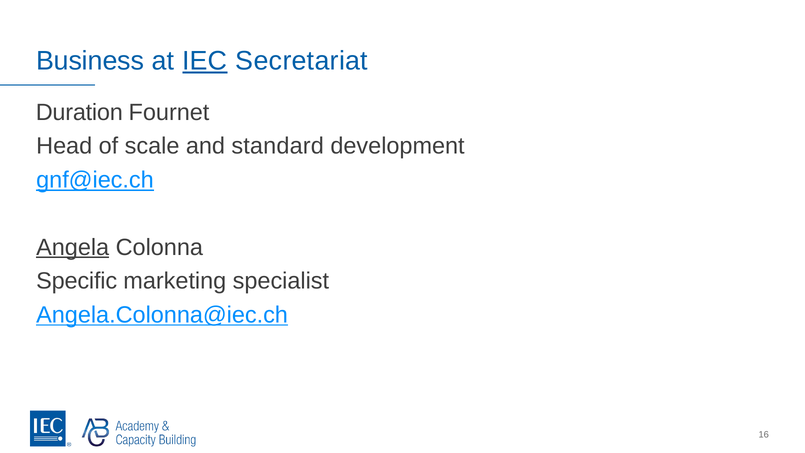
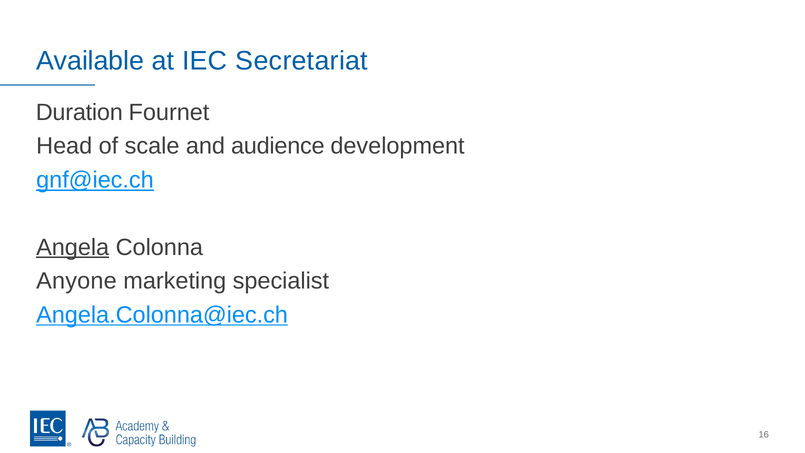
Business: Business -> Available (90, 61)
IEC underline: present -> none (205, 61)
standard: standard -> audience (278, 146)
Specific: Specific -> Anyone (76, 281)
